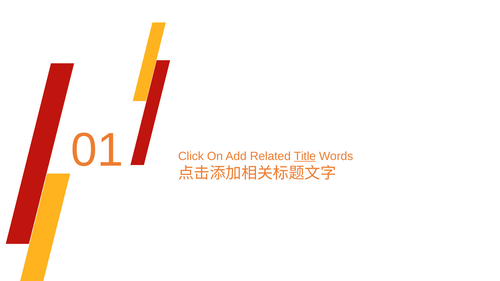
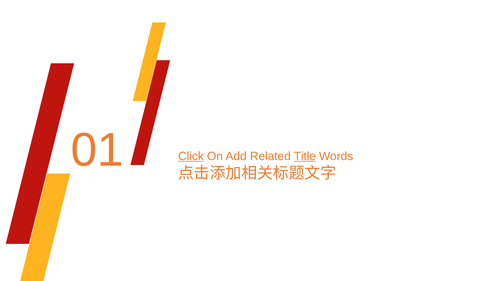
Click underline: none -> present (191, 156)
